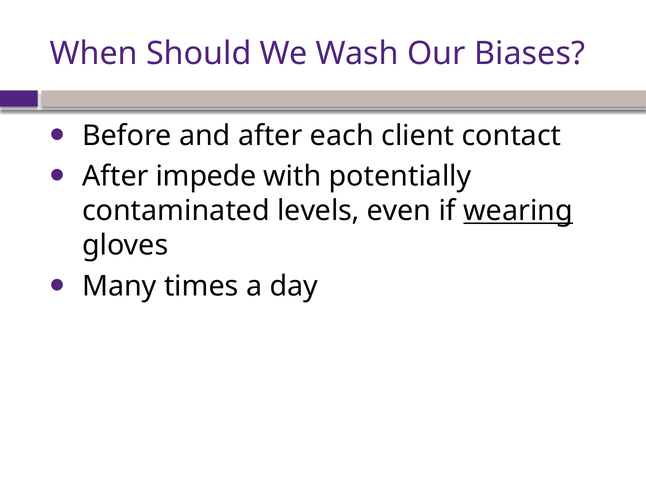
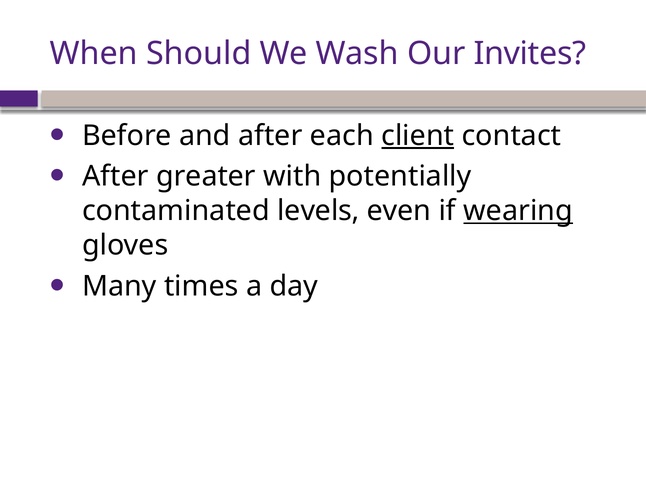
Biases: Biases -> Invites (530, 53)
client underline: none -> present (418, 136)
impede: impede -> greater (206, 176)
